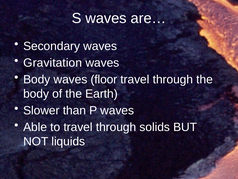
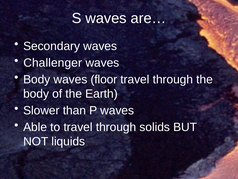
Gravitation: Gravitation -> Challenger (53, 63)
